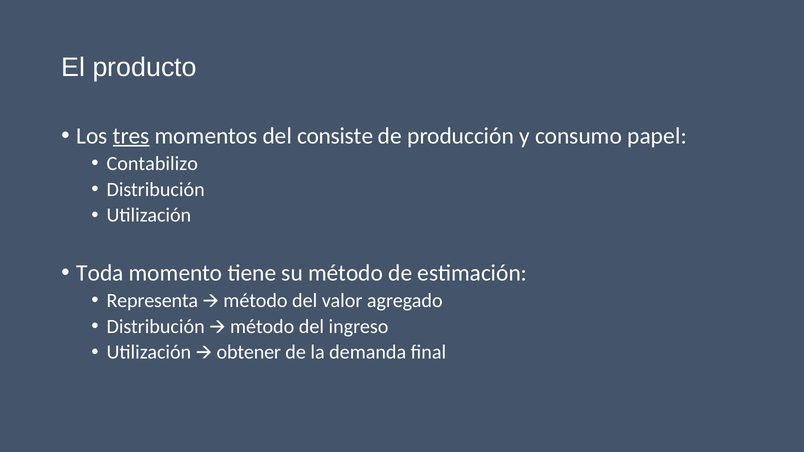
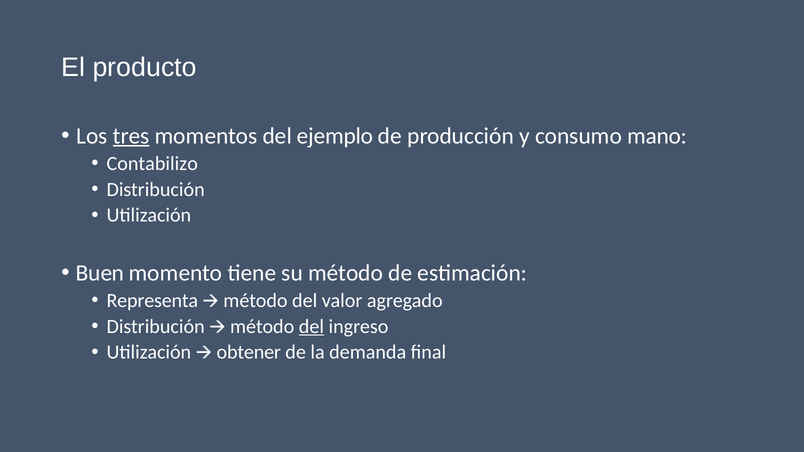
consiste: consiste -> ejemplo (335, 136)
papel: papel -> mano (657, 136)
Toda: Toda -> Buen (100, 273)
del underline: none -> present (311, 327)
